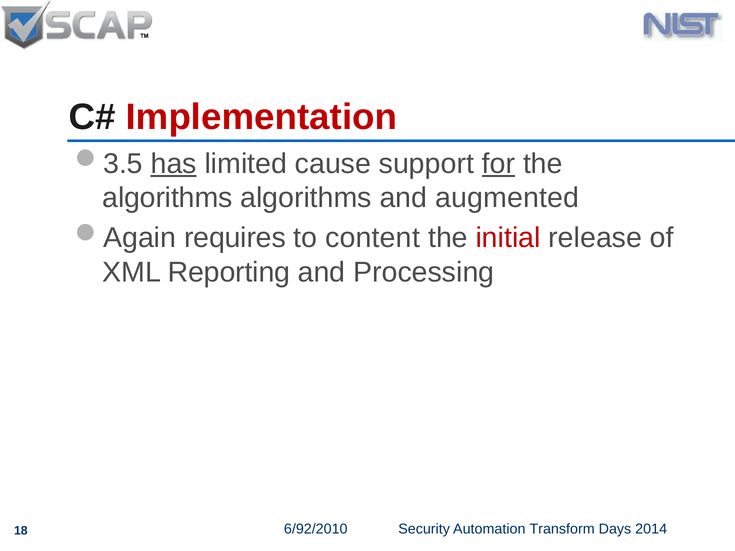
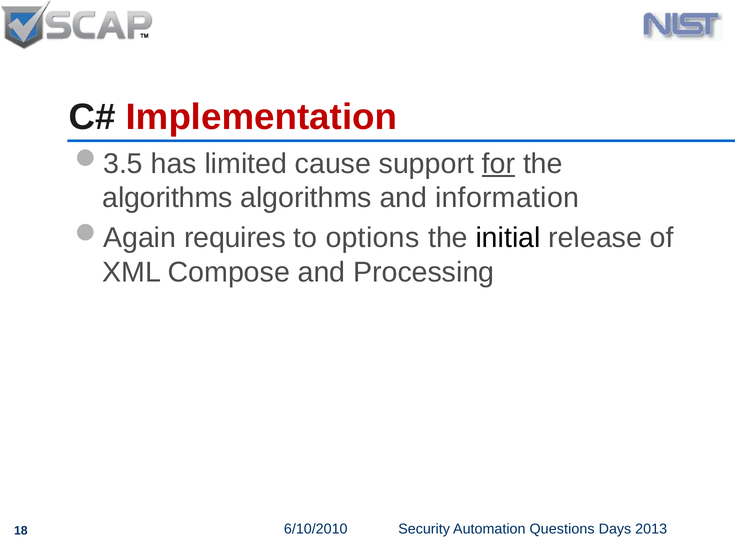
has underline: present -> none (174, 164)
augmented: augmented -> information (507, 198)
content: content -> options (373, 238)
initial colour: red -> black (508, 238)
Reporting: Reporting -> Compose (229, 272)
6/92/2010: 6/92/2010 -> 6/10/2010 (316, 529)
Transform: Transform -> Questions (562, 529)
2014: 2014 -> 2013 (651, 529)
